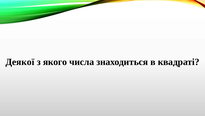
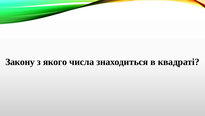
Деякої: Деякої -> Закону (20, 62)
